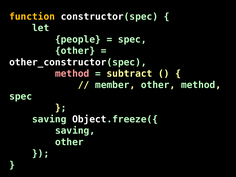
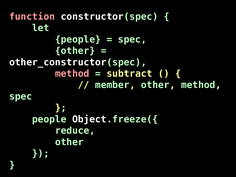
function colour: yellow -> pink (32, 17)
saving: saving -> people (49, 119)
saving: saving -> reduce (75, 131)
